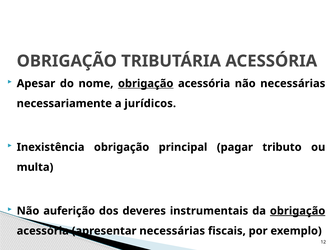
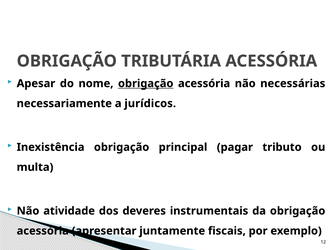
auferição: auferição -> atividade (69, 211)
obrigação underline: present -> none (298, 211)
apresentar necessárias: necessárias -> juntamente (172, 231)
